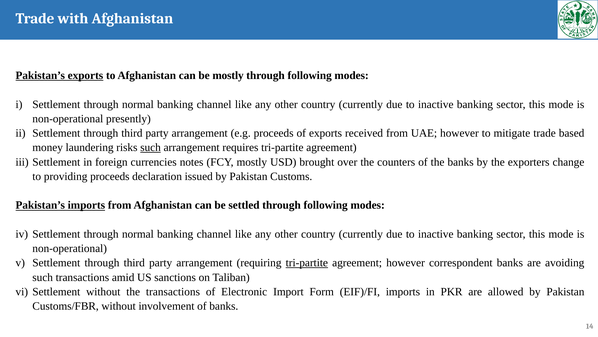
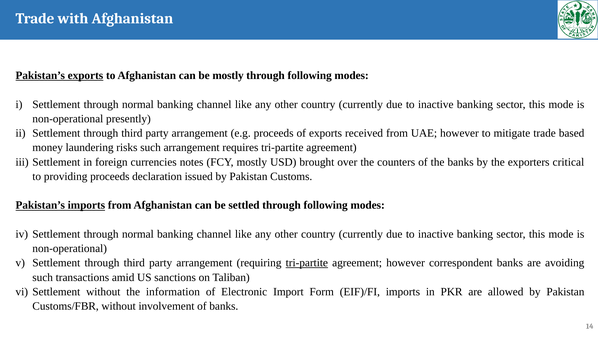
such underline: present -> none (151, 147)
change: change -> critical (568, 162)
the transactions: transactions -> information (173, 291)
